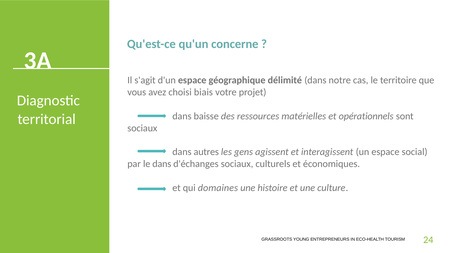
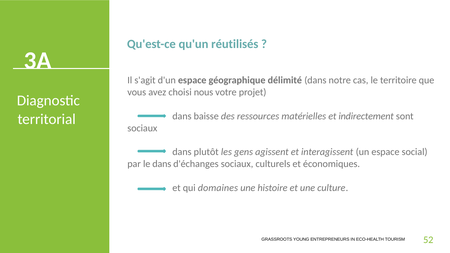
concerne: concerne -> réutilisés (235, 44)
biais: biais -> nous (204, 92)
opérationnels: opérationnels -> indirectement (366, 116)
autres: autres -> plutôt (206, 152)
24: 24 -> 52 (428, 240)
